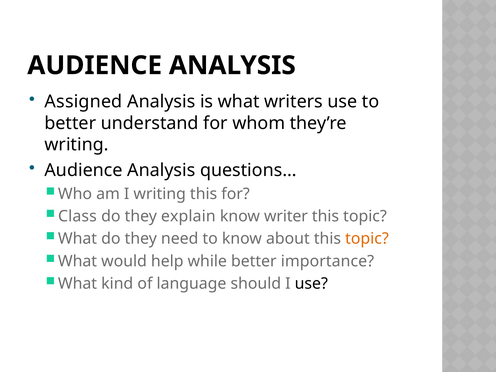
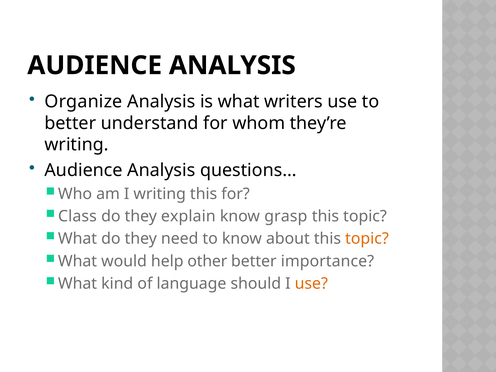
Assigned: Assigned -> Organize (83, 102)
writer: writer -> grasp (286, 216)
while: while -> other (207, 261)
use colour: black -> orange (311, 284)
